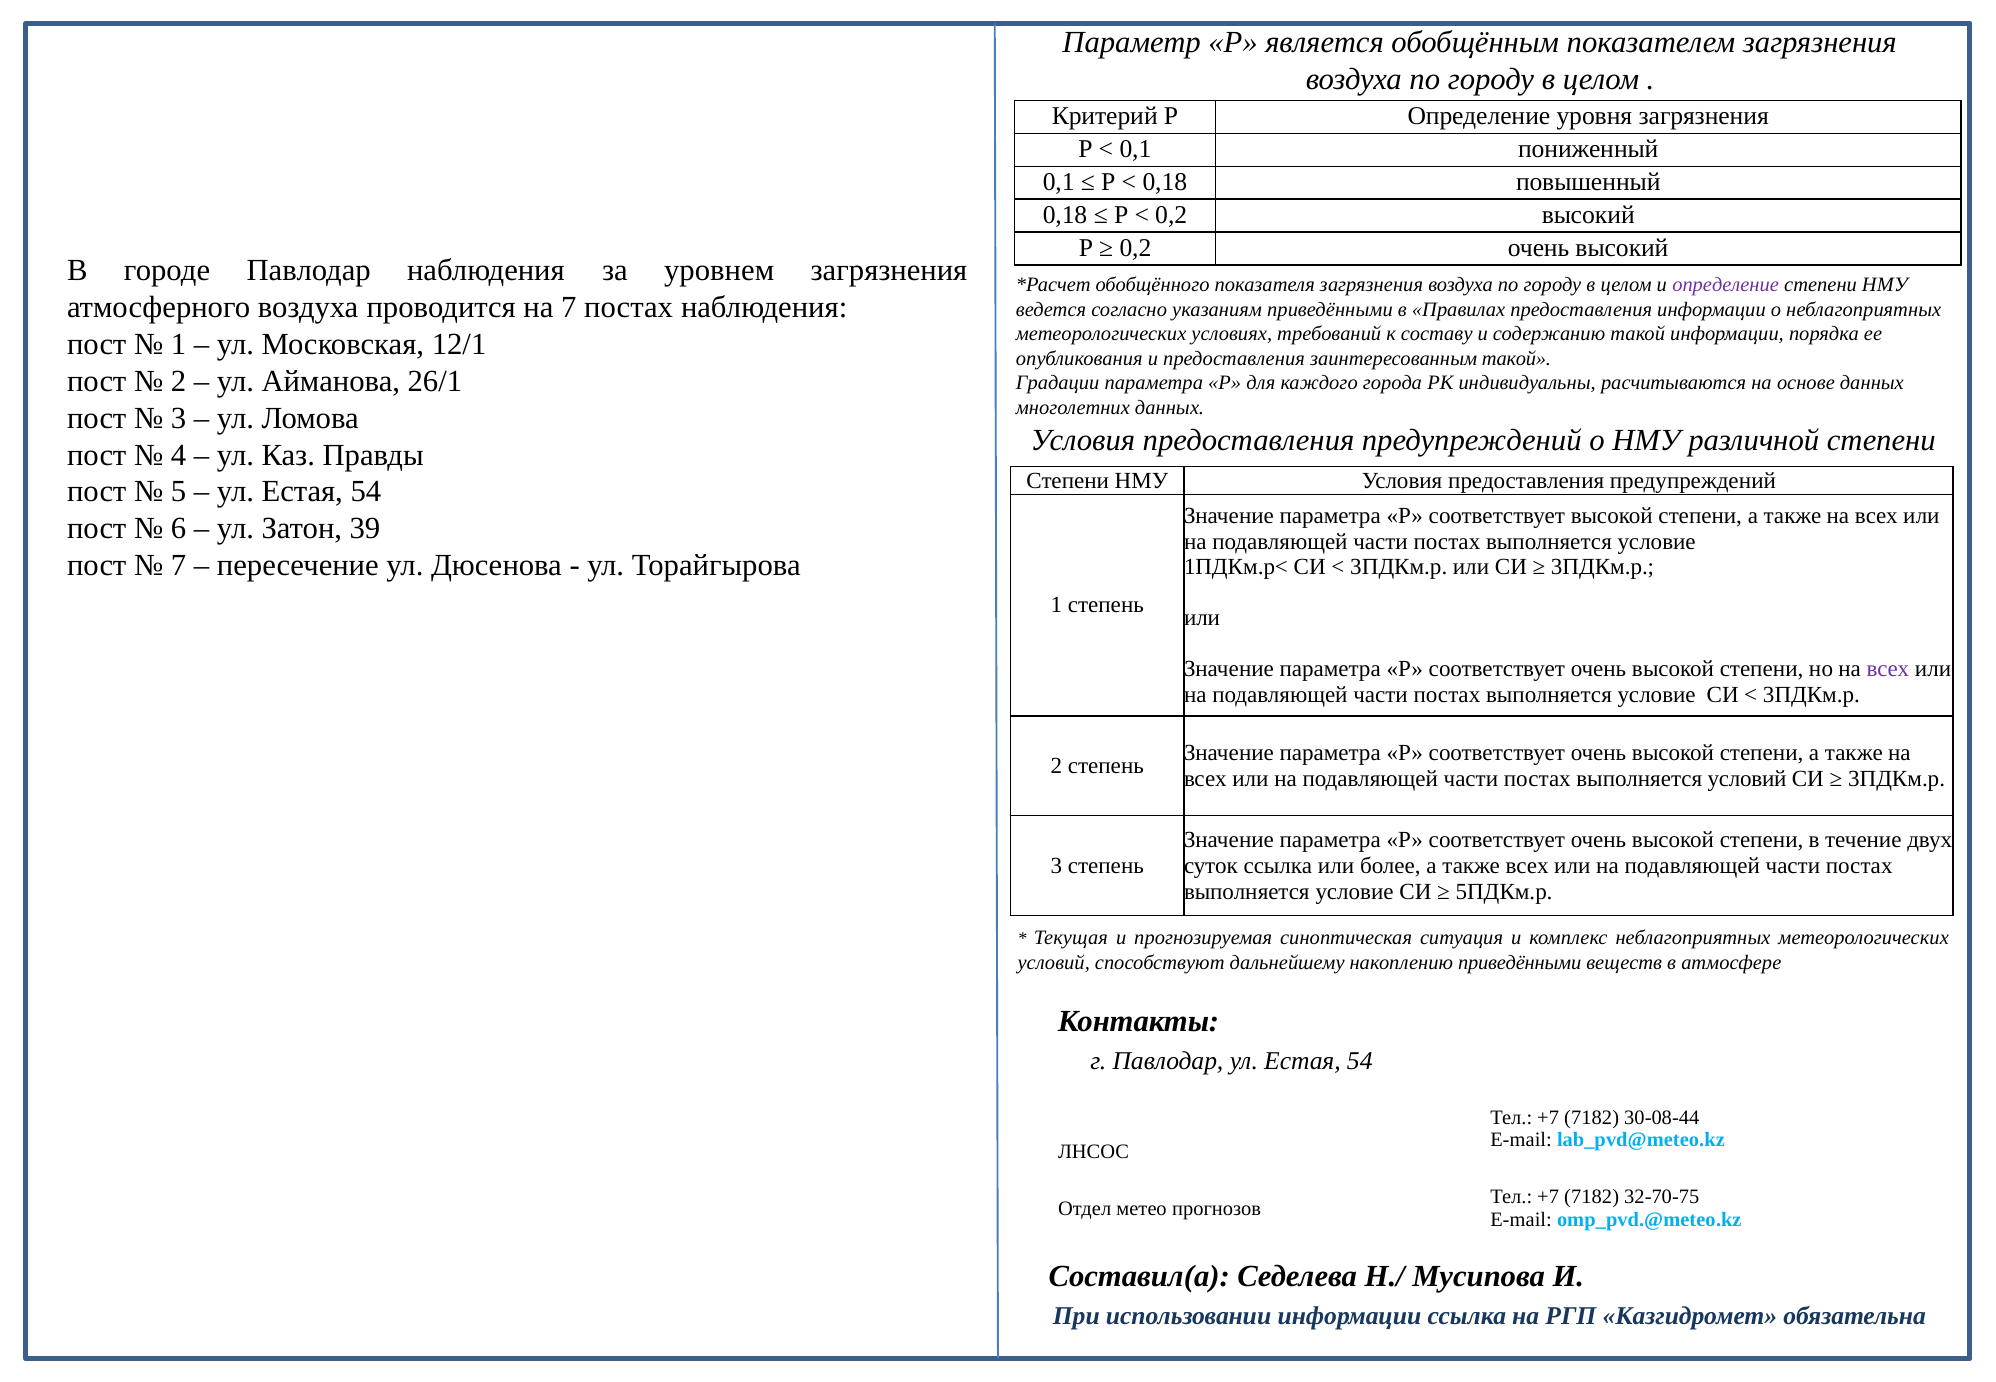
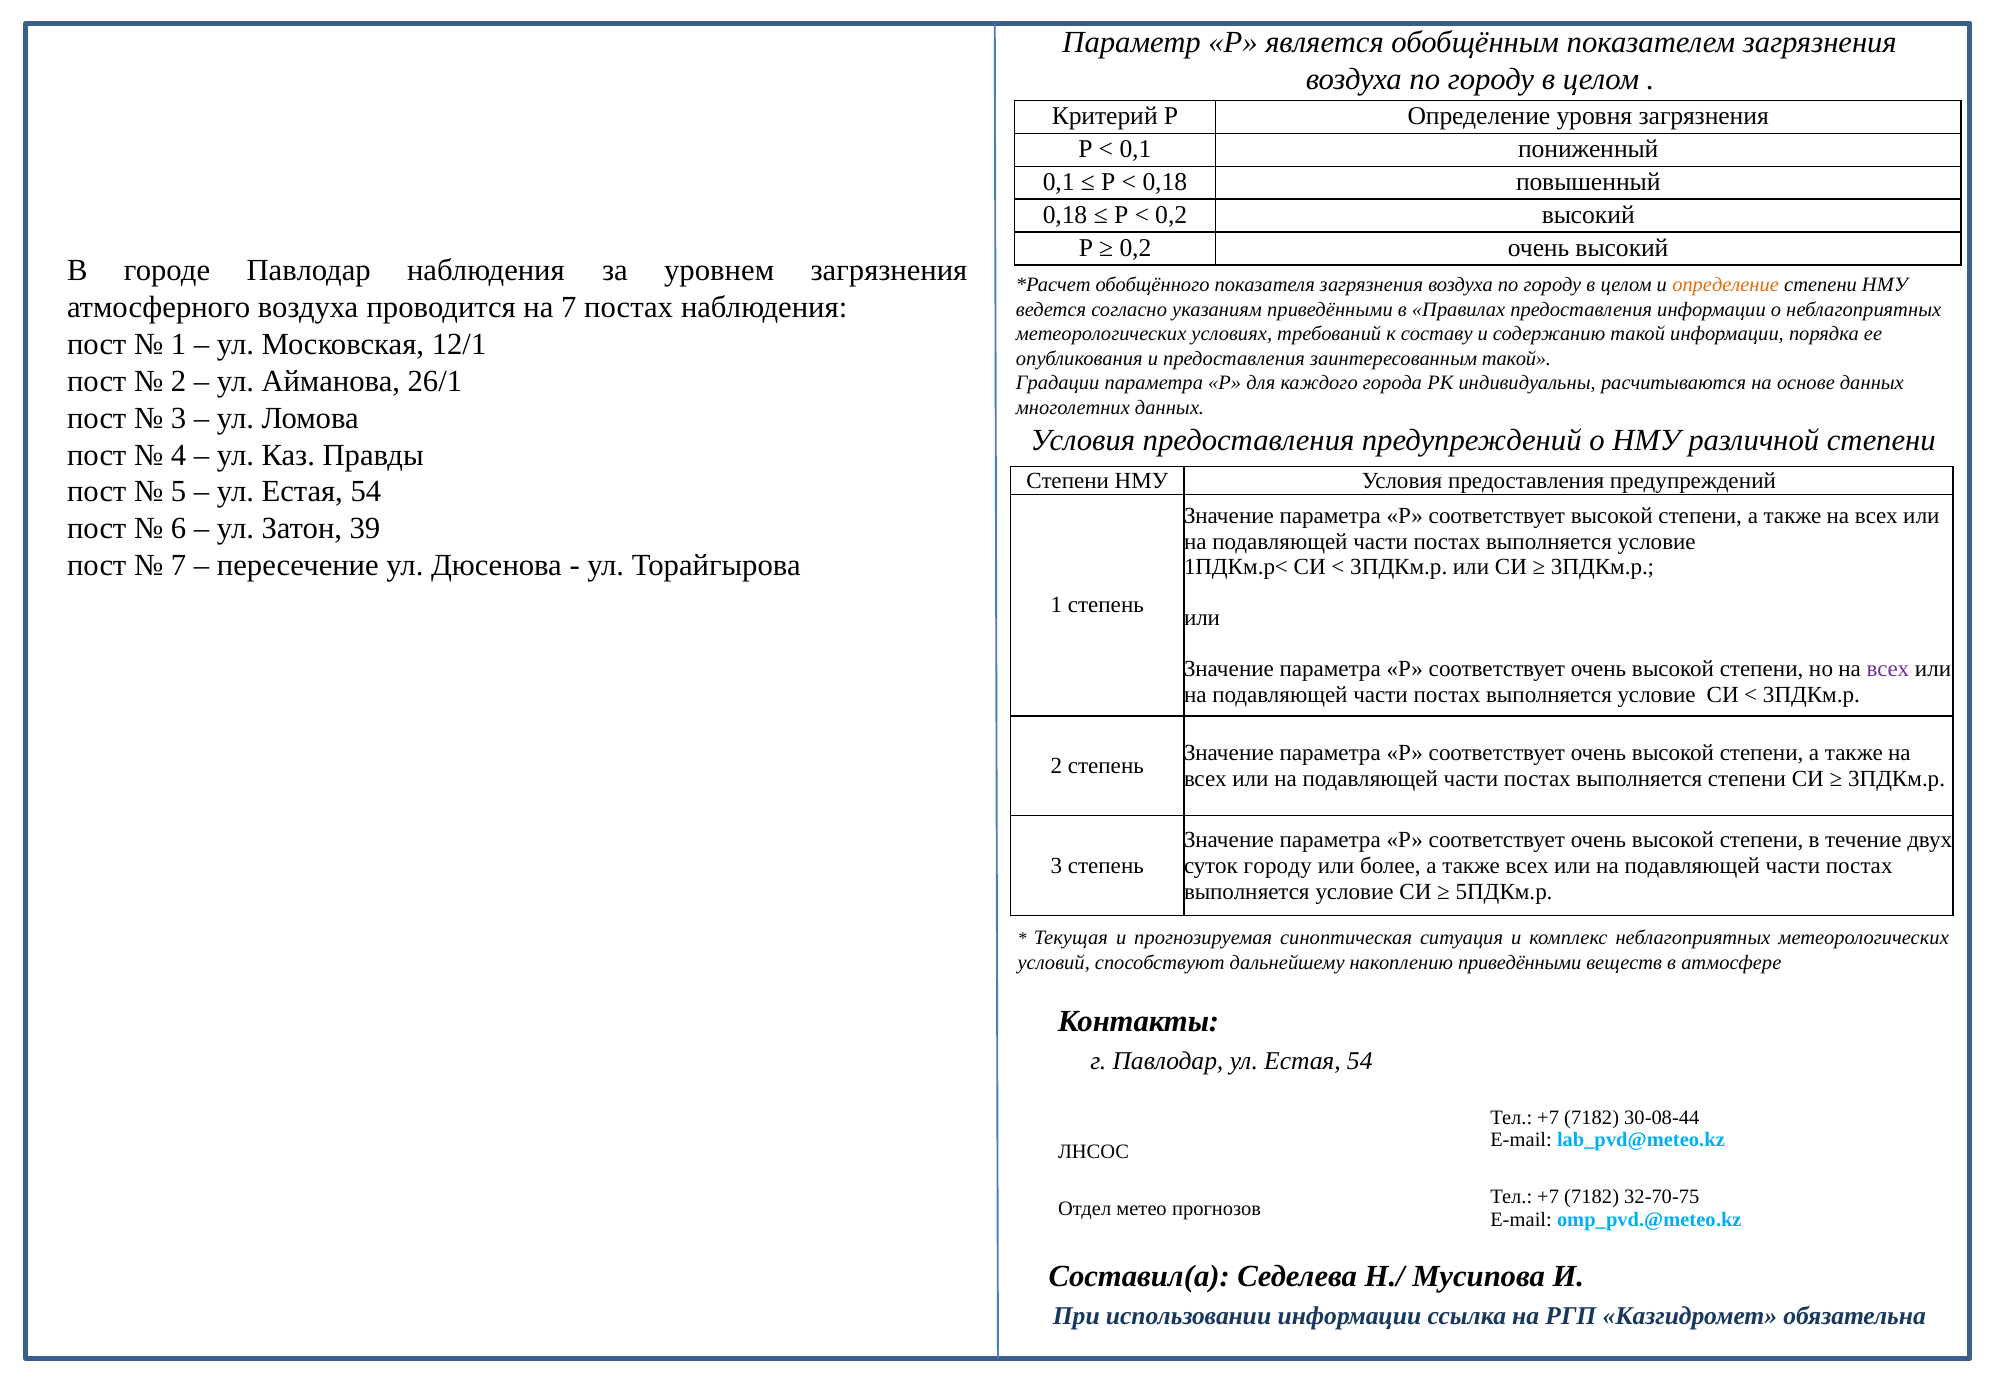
определение colour: purple -> orange (1726, 285)
выполняется условий: условий -> степени (1747, 779)
суток ссылка: ссылка -> городу (1278, 866)
